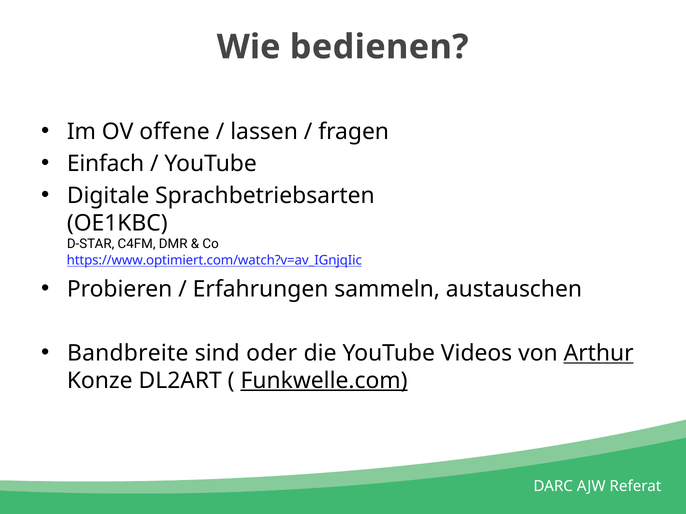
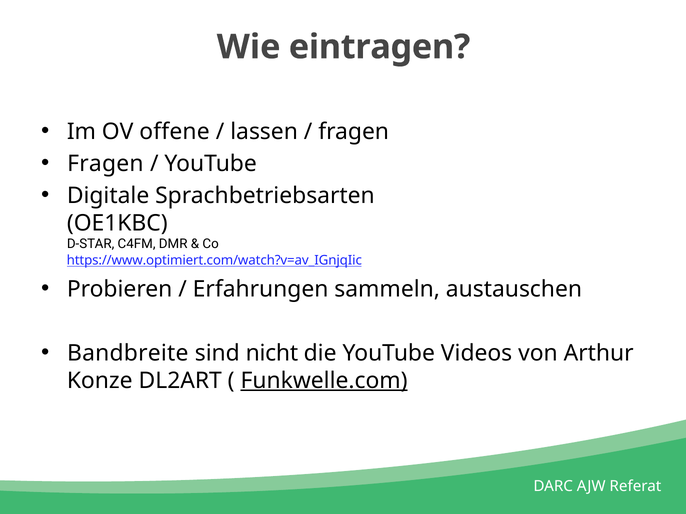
bedienen: bedienen -> eintragen (379, 47)
Einfach: Einfach -> Fragen (105, 164)
oder: oder -> nicht (272, 353)
Arthur underline: present -> none (599, 353)
